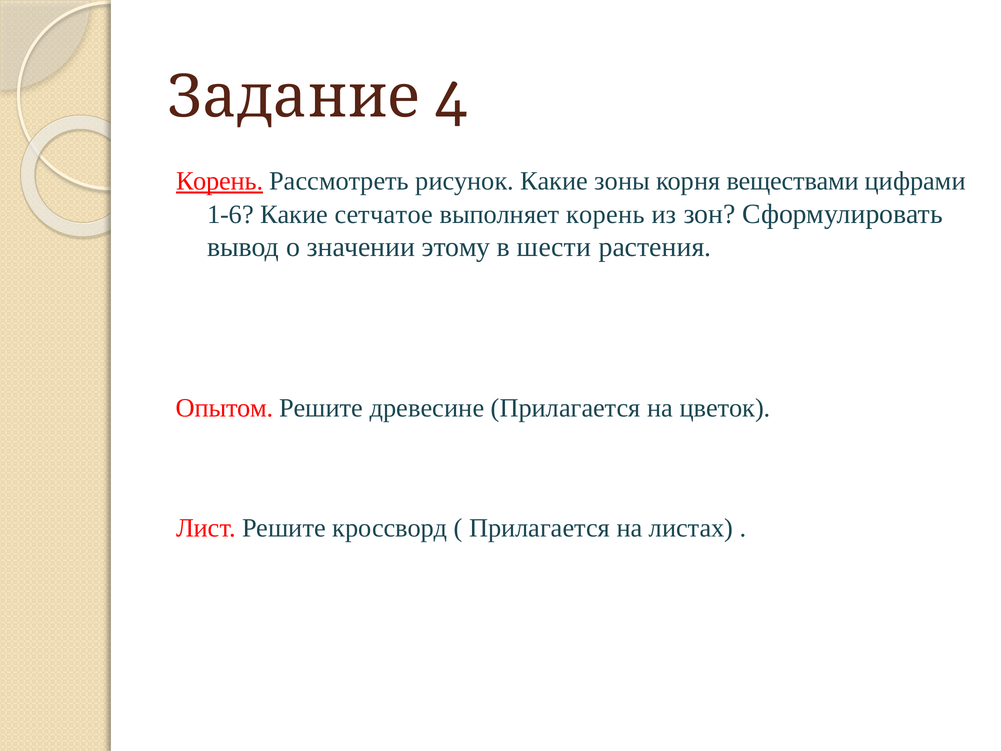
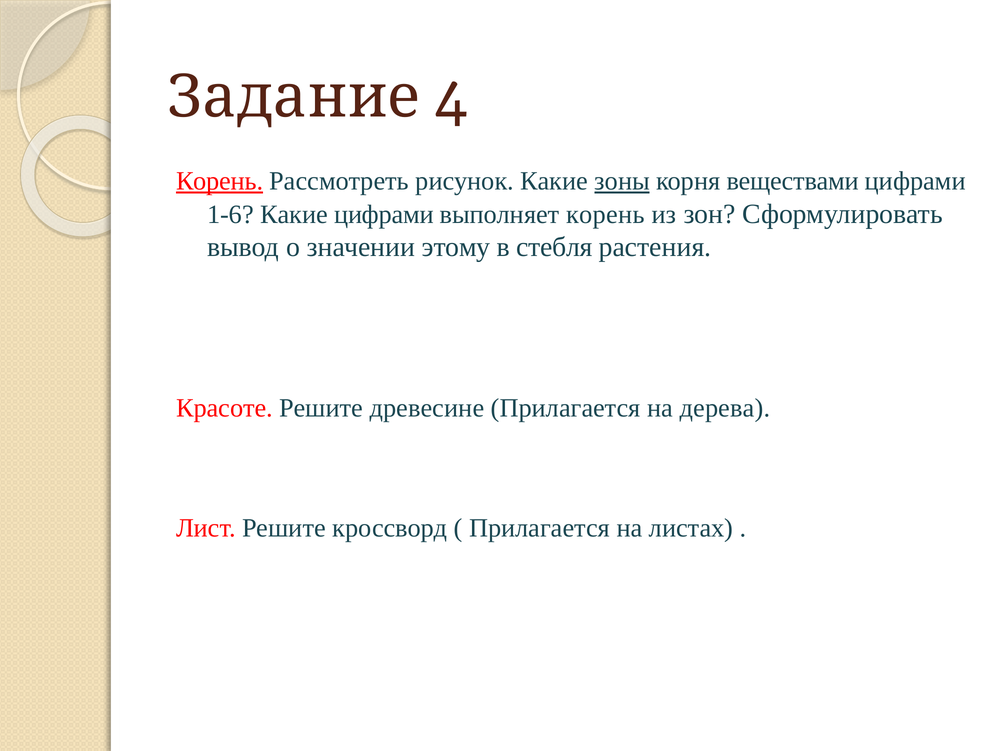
зоны underline: none -> present (622, 181)
Какие сетчатое: сетчатое -> цифрами (384, 214)
шести: шести -> стебля (554, 247)
Опытом: Опытом -> Красоте (224, 408)
цветок: цветок -> дерева (725, 408)
